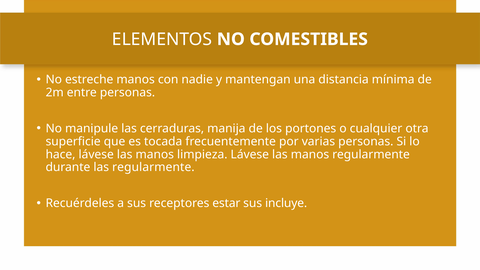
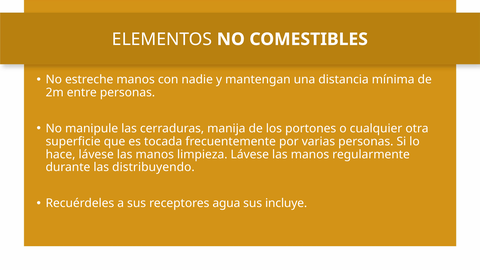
las regularmente: regularmente -> distribuyendo (153, 167)
estar: estar -> agua (226, 203)
